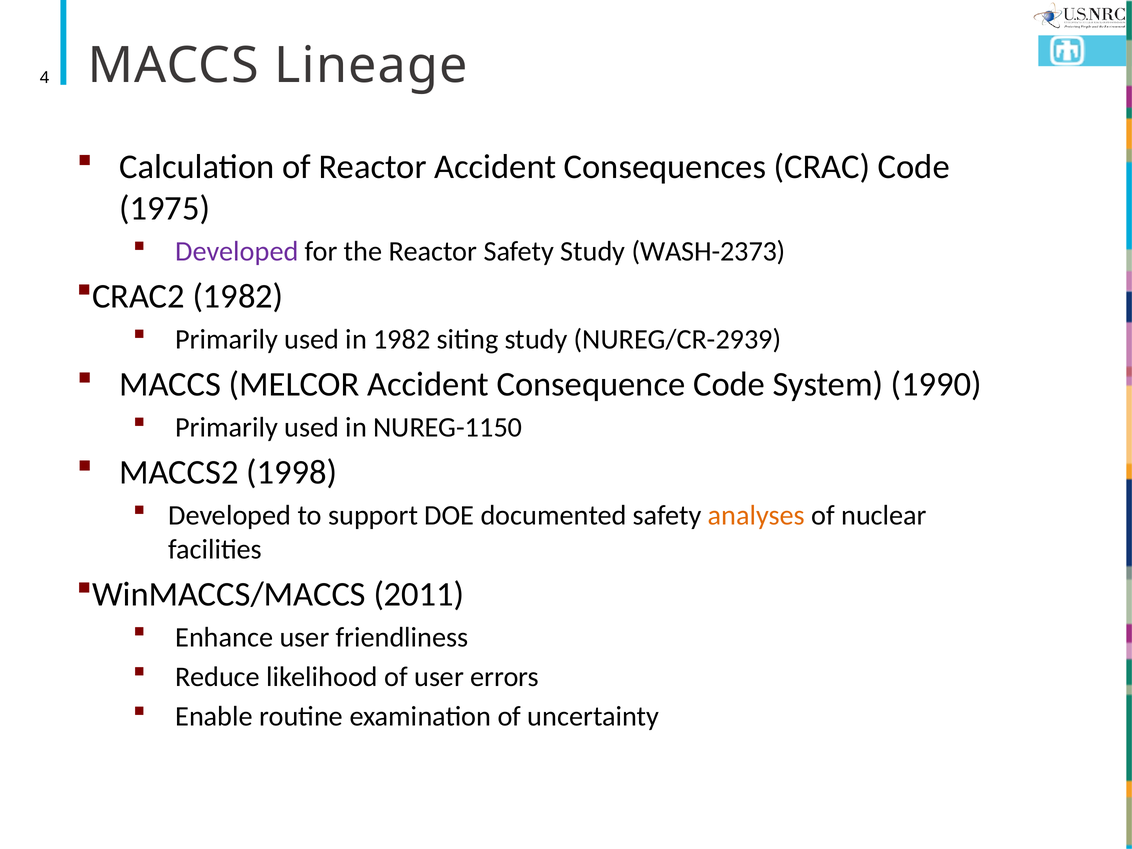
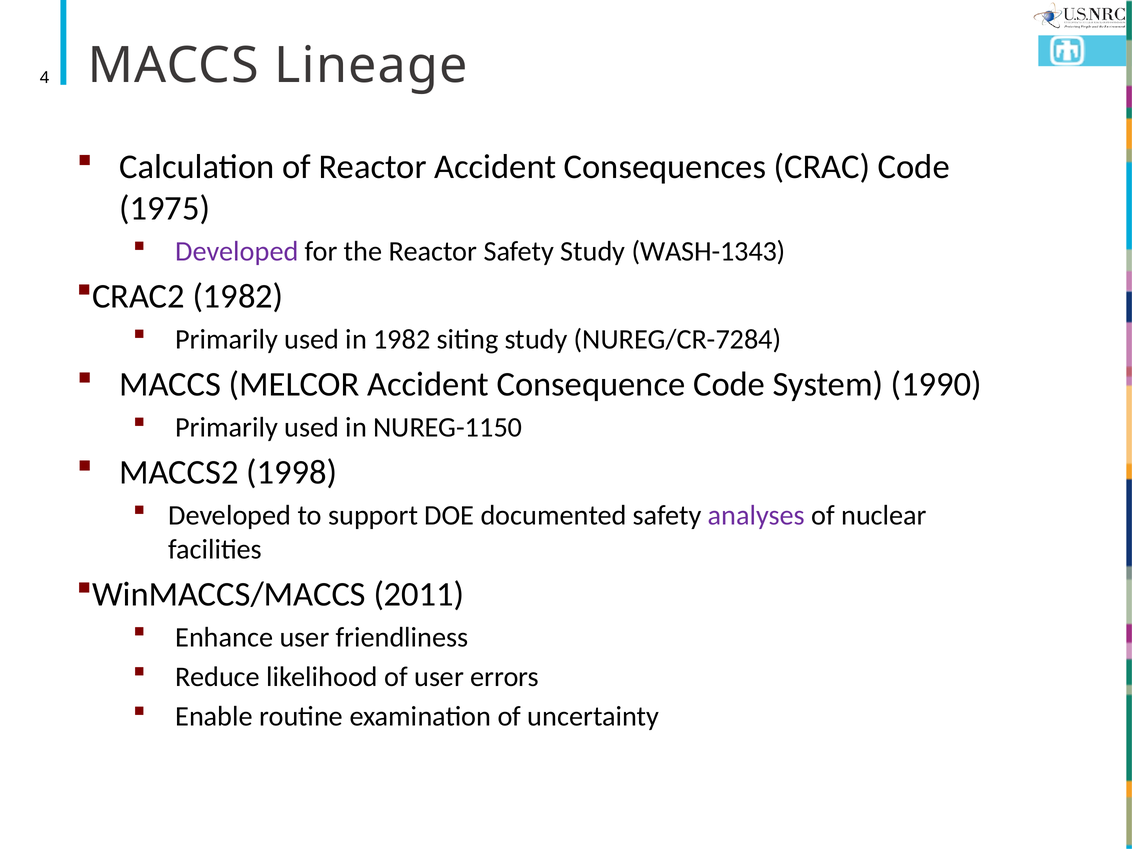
WASH-2373: WASH-2373 -> WASH-1343 (709, 251)
NUREG/CR-2939: NUREG/CR-2939 -> NUREG/CR-7284 (678, 339)
analyses colour: orange -> purple (756, 515)
